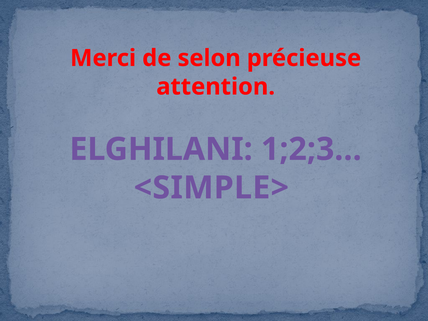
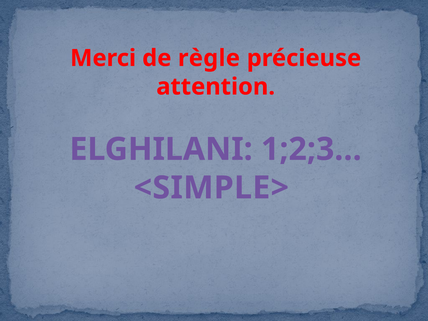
selon: selon -> règle (209, 58)
